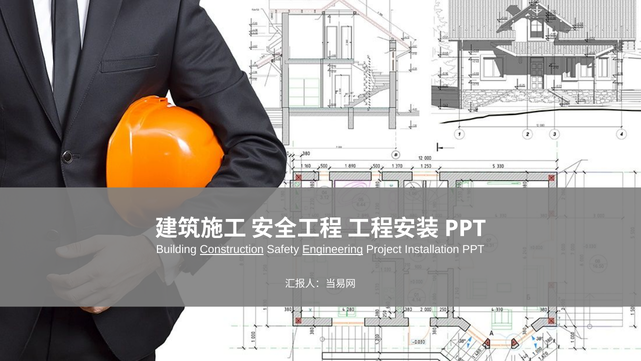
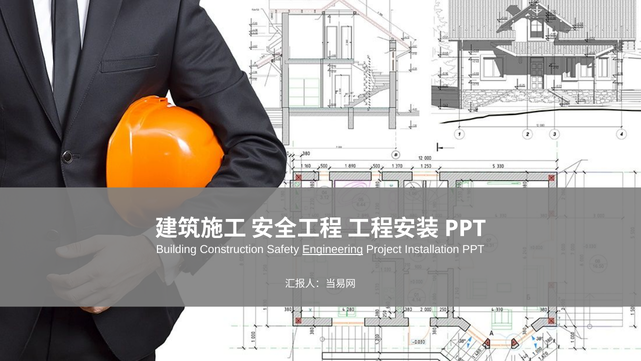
Construction underline: present -> none (232, 249)
